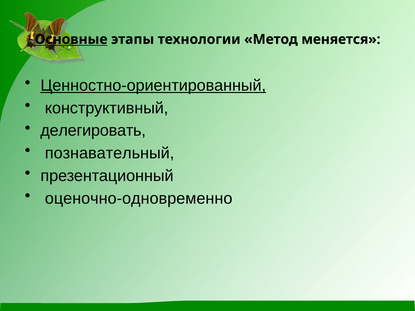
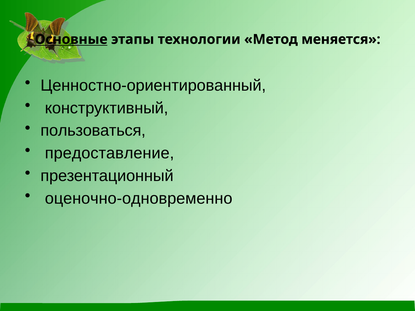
Ценностно-ориентированный underline: present -> none (153, 86)
делегировать: делегировать -> пользоваться (93, 131)
познавательный: познавательный -> предоставление (110, 153)
